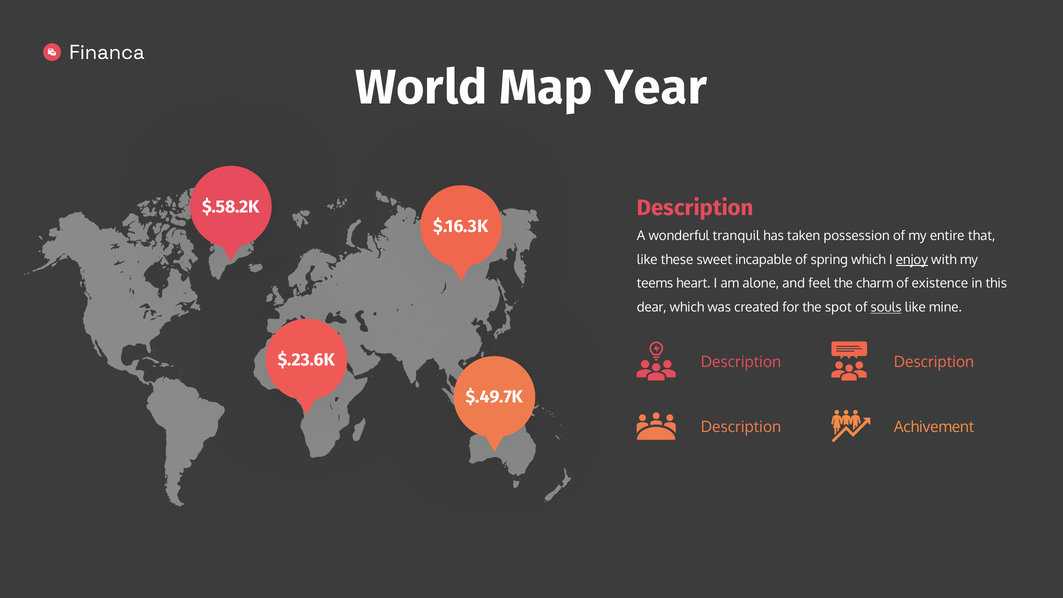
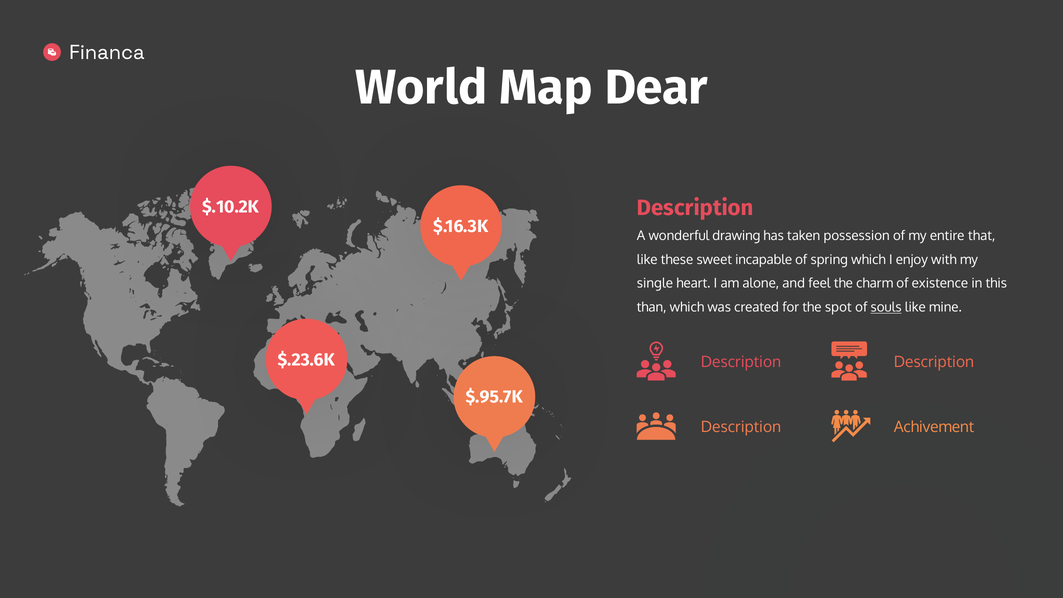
Year: Year -> Dear (656, 88)
$.58.2K: $.58.2K -> $.10.2K (231, 207)
tranquil: tranquil -> drawing (736, 236)
enjoy underline: present -> none (912, 260)
teems: teems -> single (655, 284)
dear: dear -> than (652, 307)
$.49.7K: $.49.7K -> $.95.7K (494, 397)
